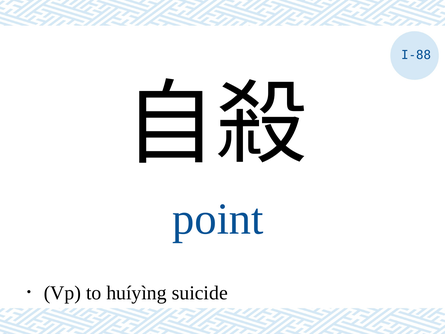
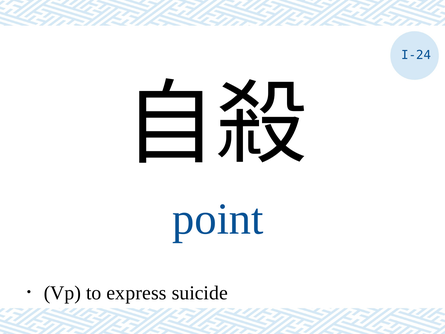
I-88: I-88 -> I-24 (416, 55)
huíyìng: huíyìng -> express (136, 293)
